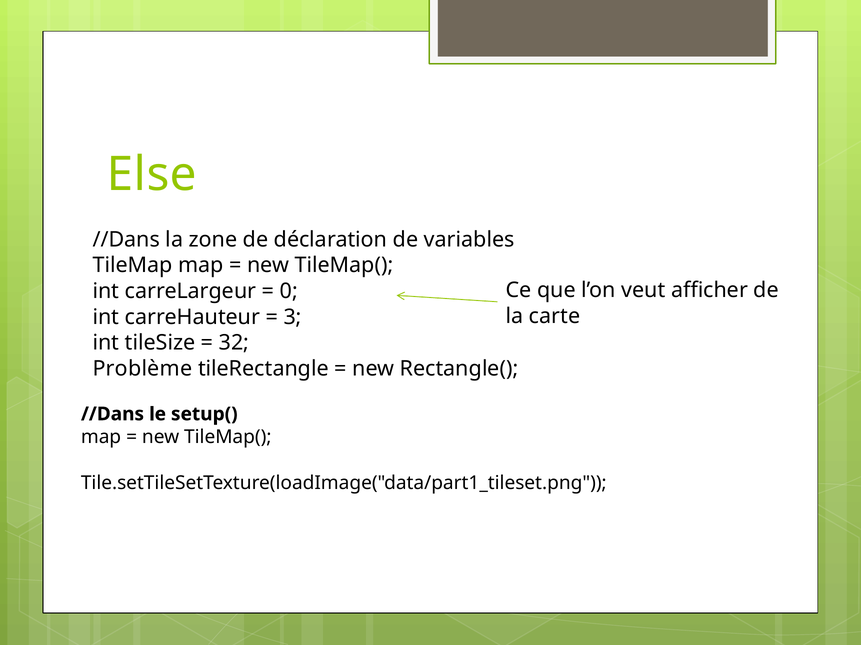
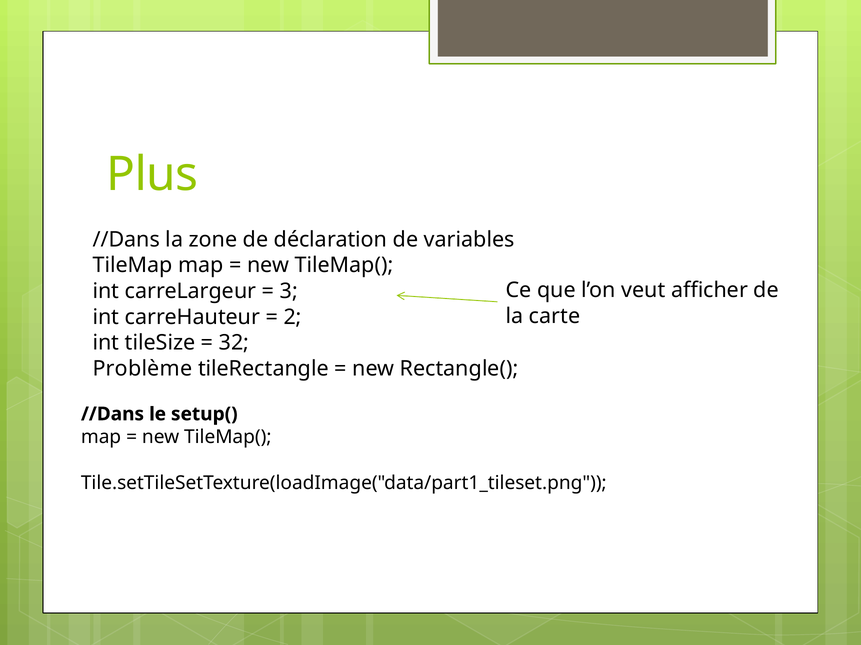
Else: Else -> Plus (152, 175)
0: 0 -> 3 (289, 291)
3: 3 -> 2 (293, 317)
